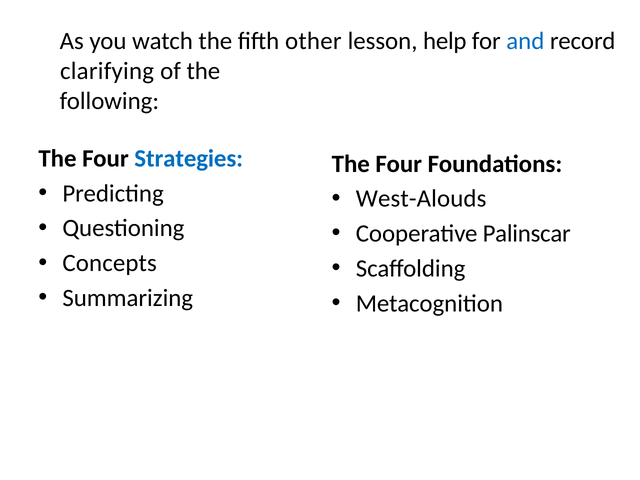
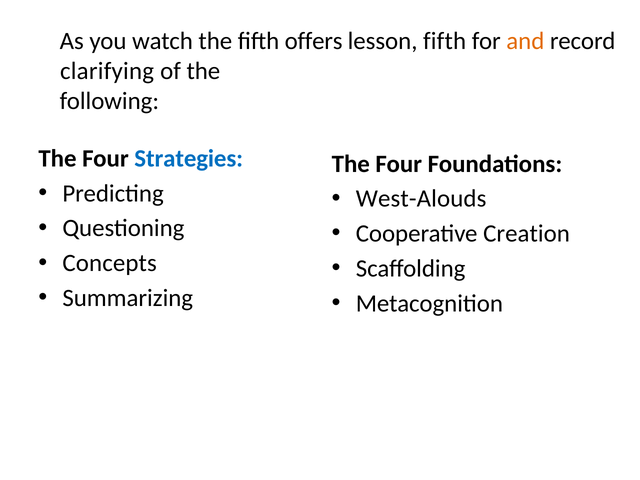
other: other -> offers (314, 41)
lesson help: help -> fifth (445, 41)
and colour: blue -> orange (525, 41)
Palinscar: Palinscar -> Creation (527, 234)
